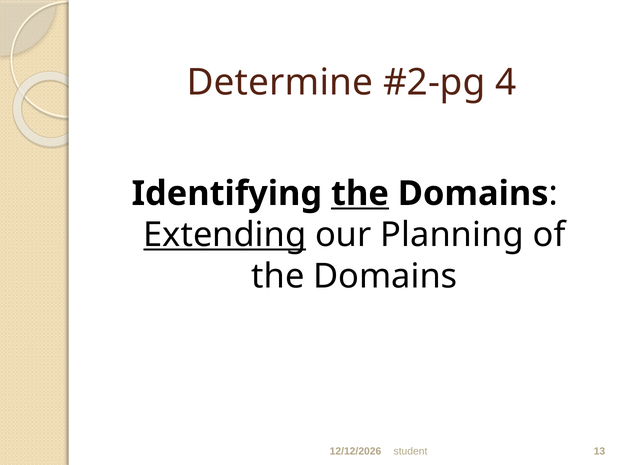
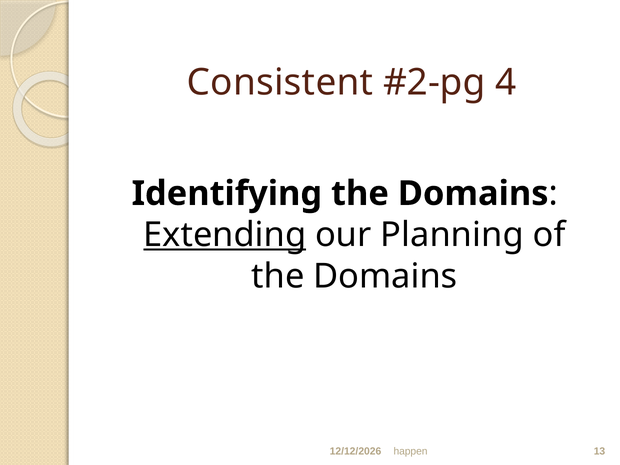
Determine: Determine -> Consistent (280, 83)
the underline: present -> none (360, 194)
student: student -> happen (411, 451)
